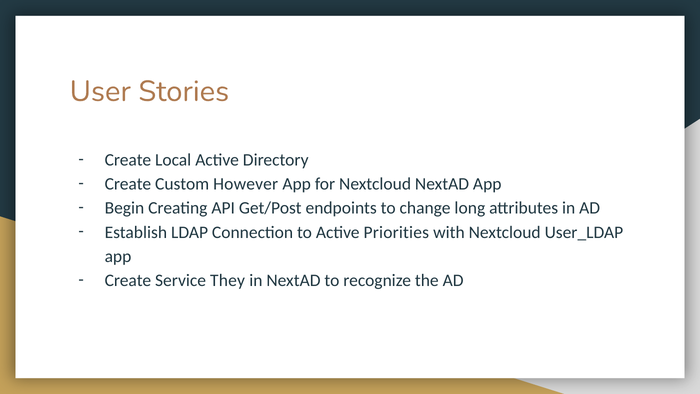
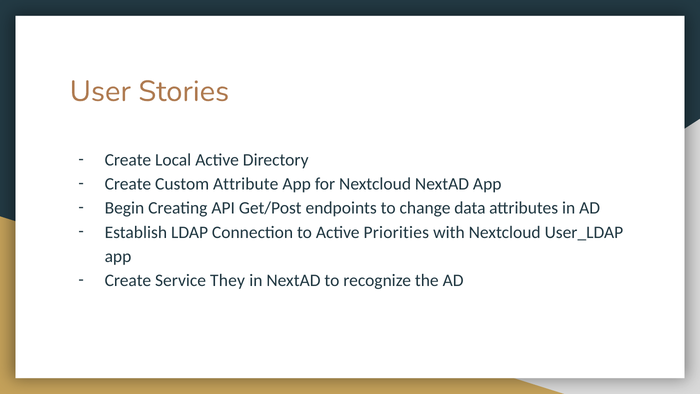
However: However -> Attribute (246, 184)
long: long -> data (470, 208)
